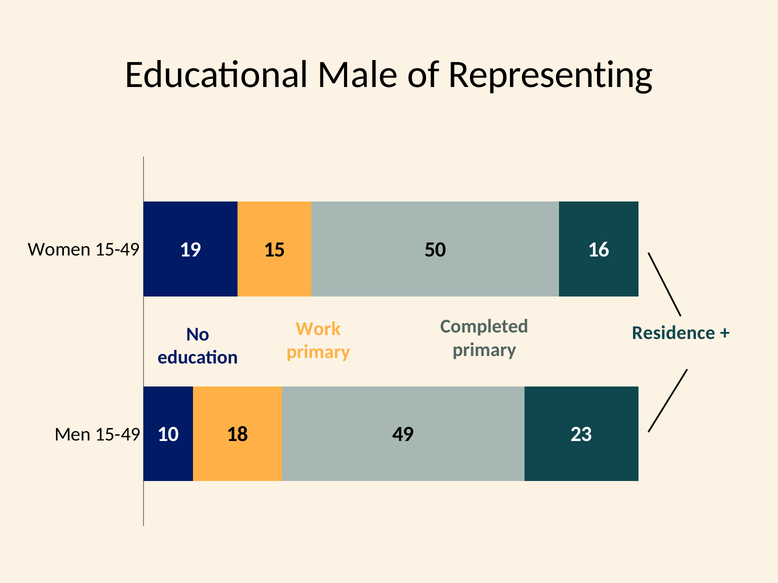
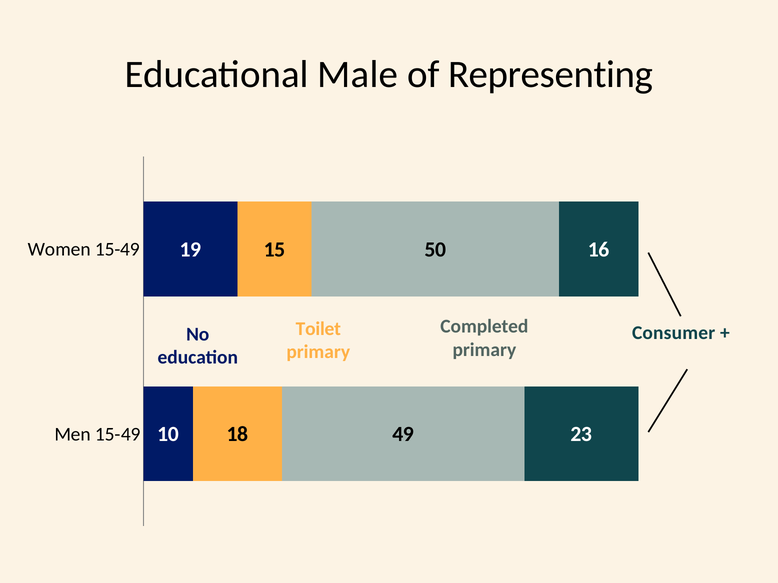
Work: Work -> Toilet (318, 329)
Residence: Residence -> Consumer (674, 333)
